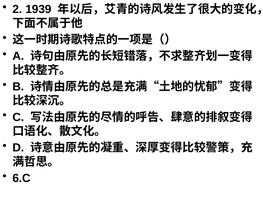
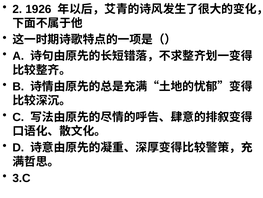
1939: 1939 -> 1926 (38, 9)
6.C: 6.C -> 3.C (22, 177)
